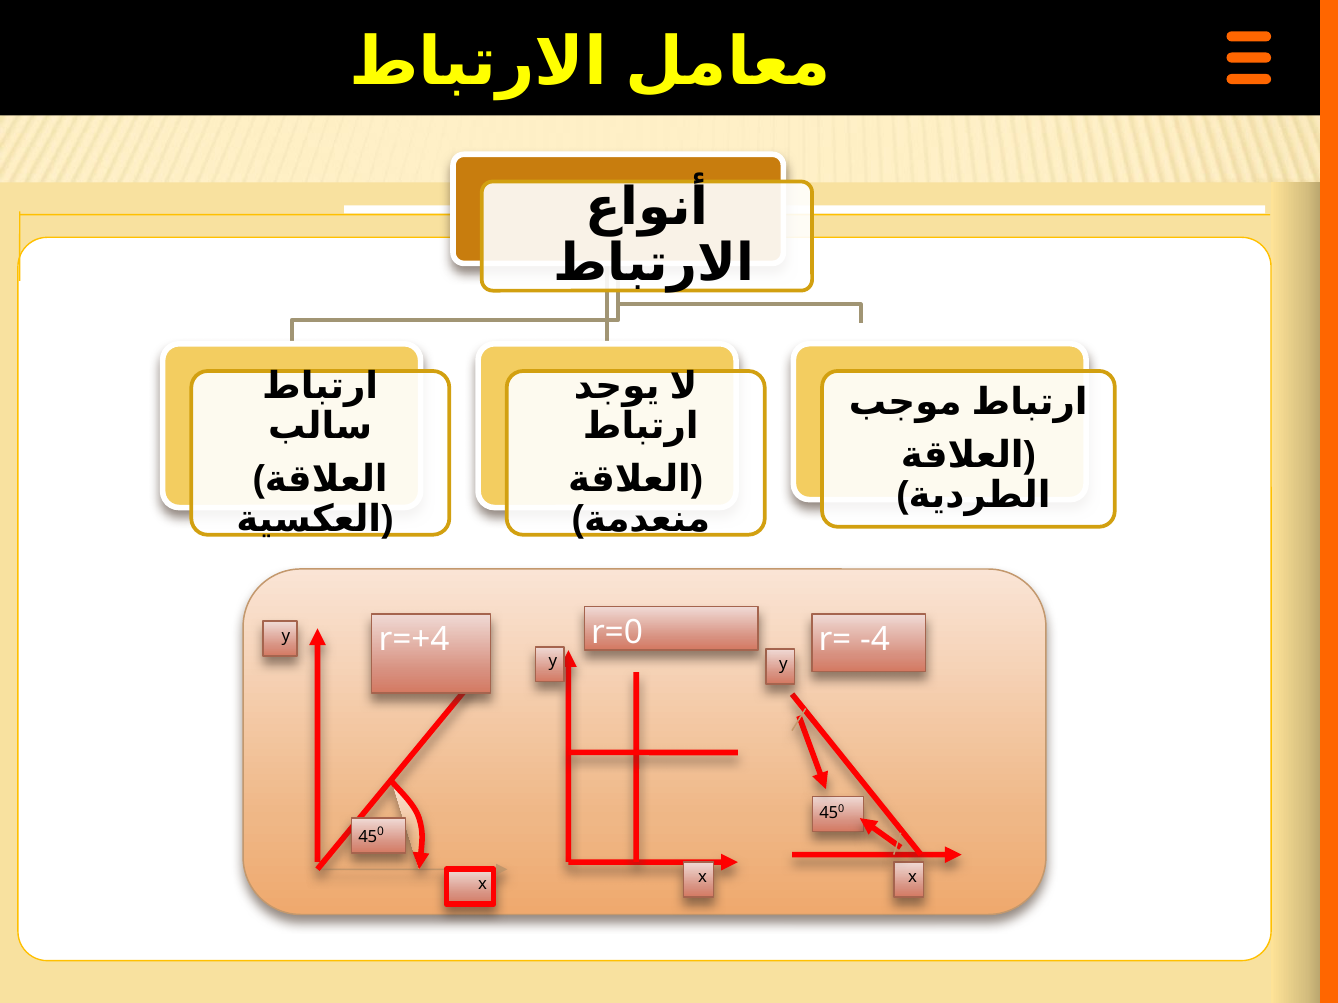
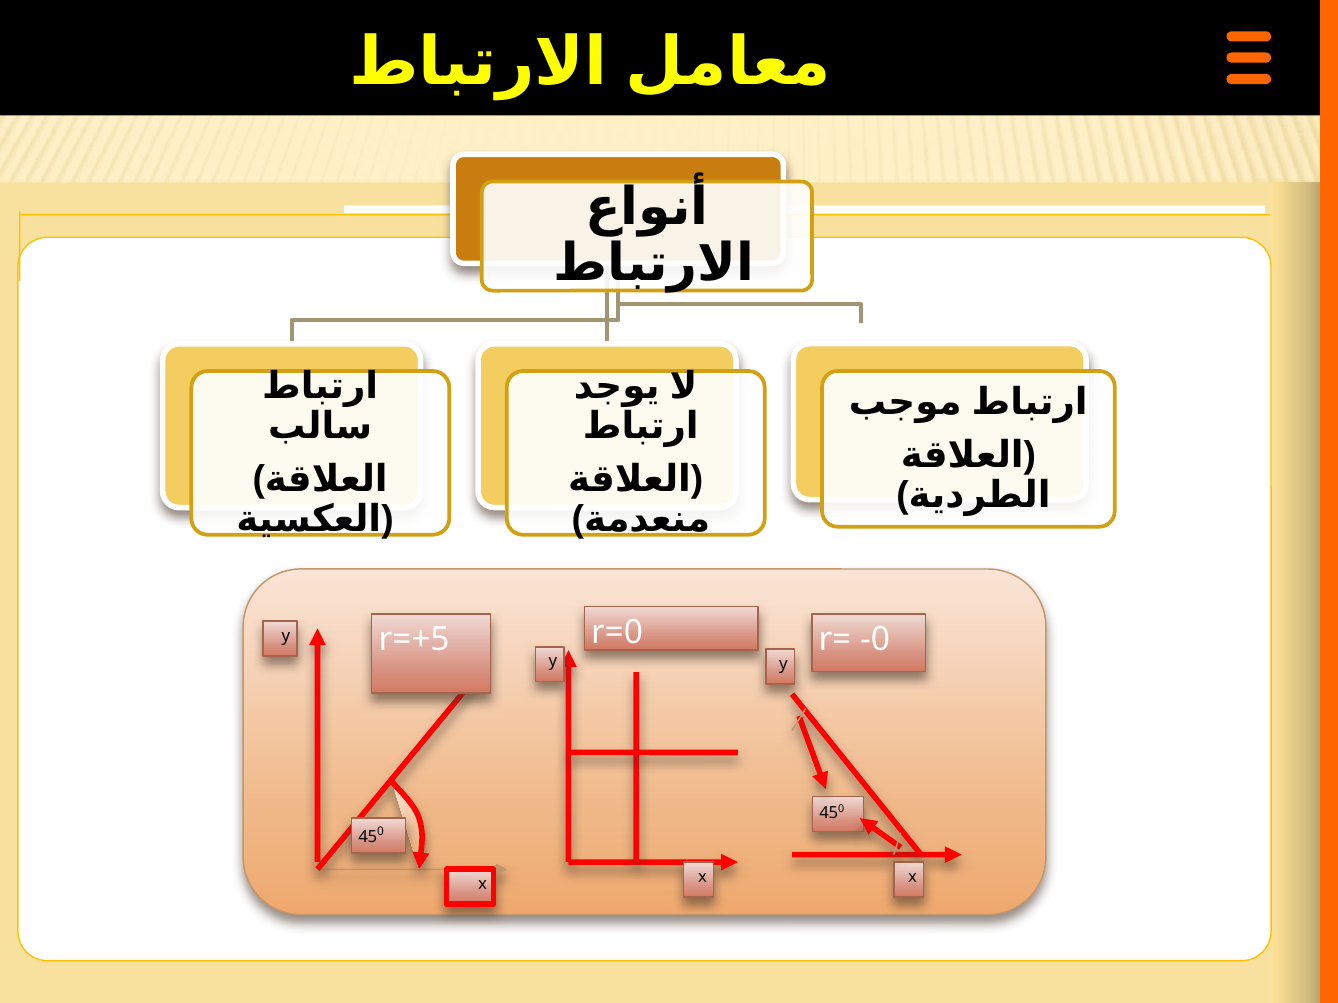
r=+4: r=+4 -> r=+5 (414, 640)
-4: -4 -> -0 (875, 640)
